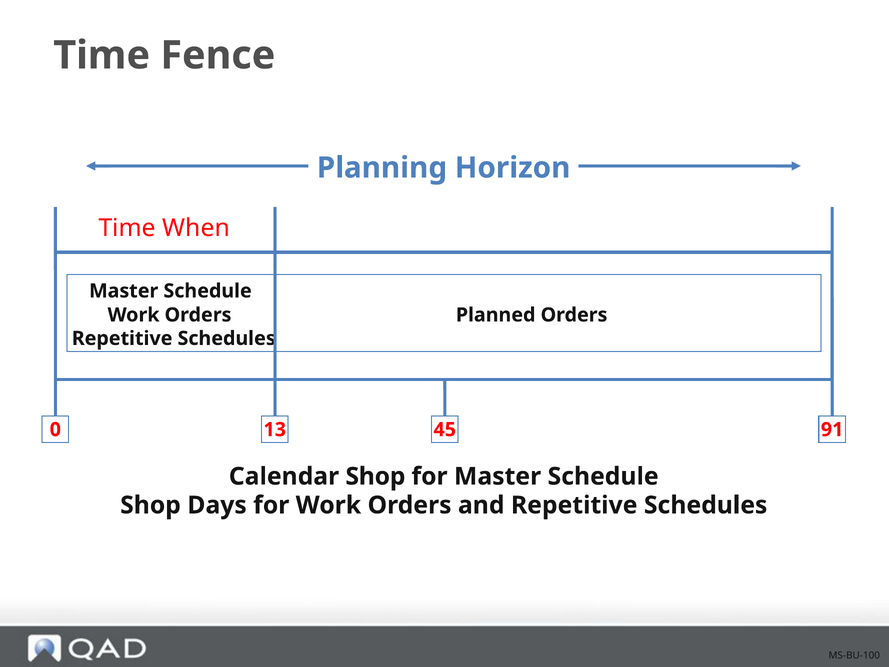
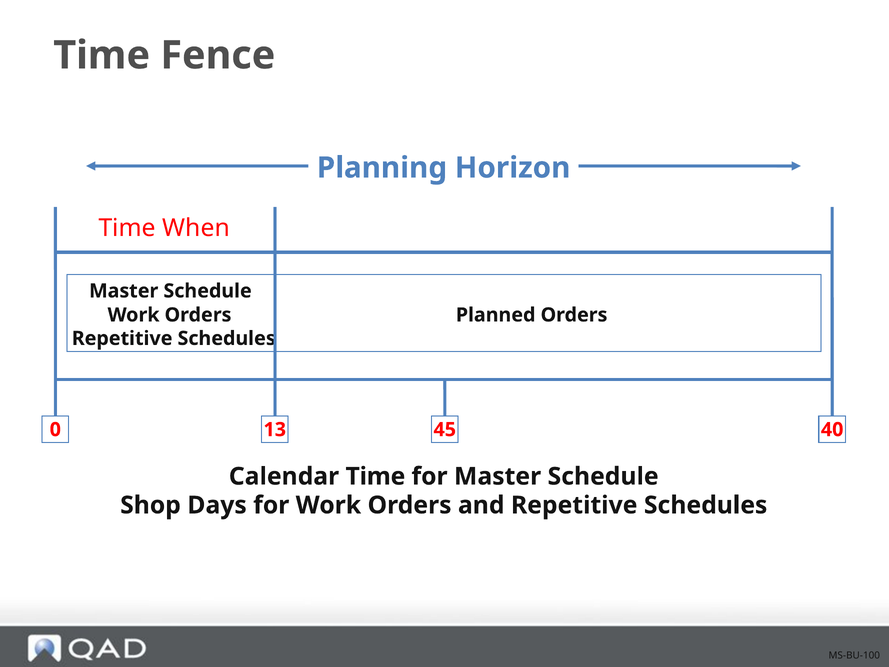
91: 91 -> 40 (832, 429)
Calendar Shop: Shop -> Time (375, 476)
